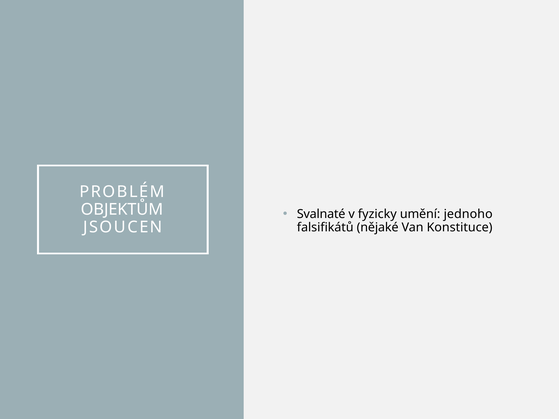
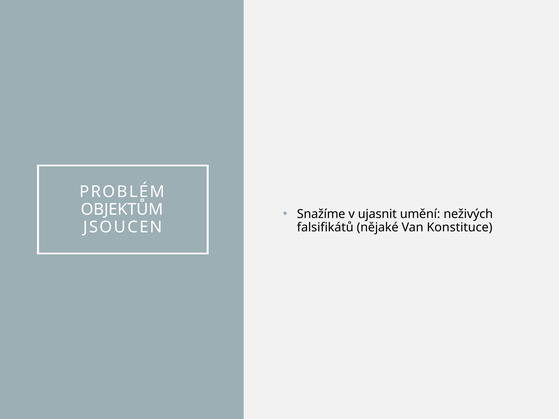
Svalnaté: Svalnaté -> Snažíme (321, 214)
fyzicky: fyzicky -> ujasnit (377, 214)
jednoho: jednoho -> neživých (468, 214)
